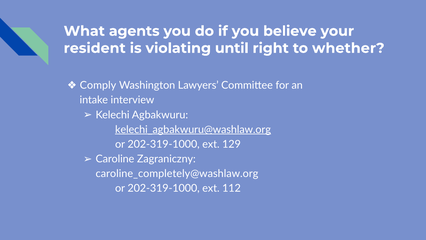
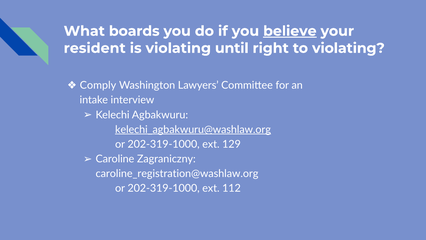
agents: agents -> boards (134, 31)
believe underline: none -> present (290, 31)
to whether: whether -> violating (348, 48)
caroline_completely@washlaw.org: caroline_completely@washlaw.org -> caroline_registration@washlaw.org (177, 173)
